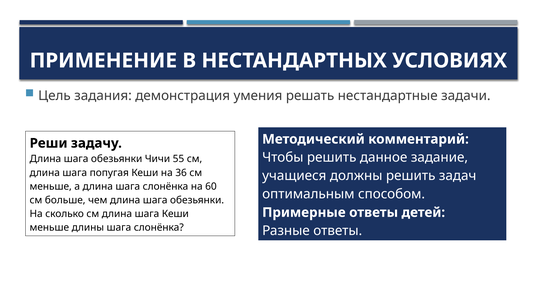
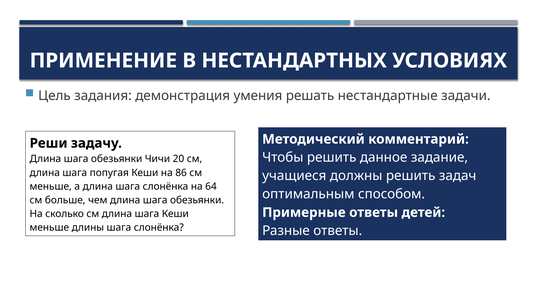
55: 55 -> 20 (178, 159)
36: 36 -> 86 (181, 173)
60: 60 -> 64 (211, 186)
